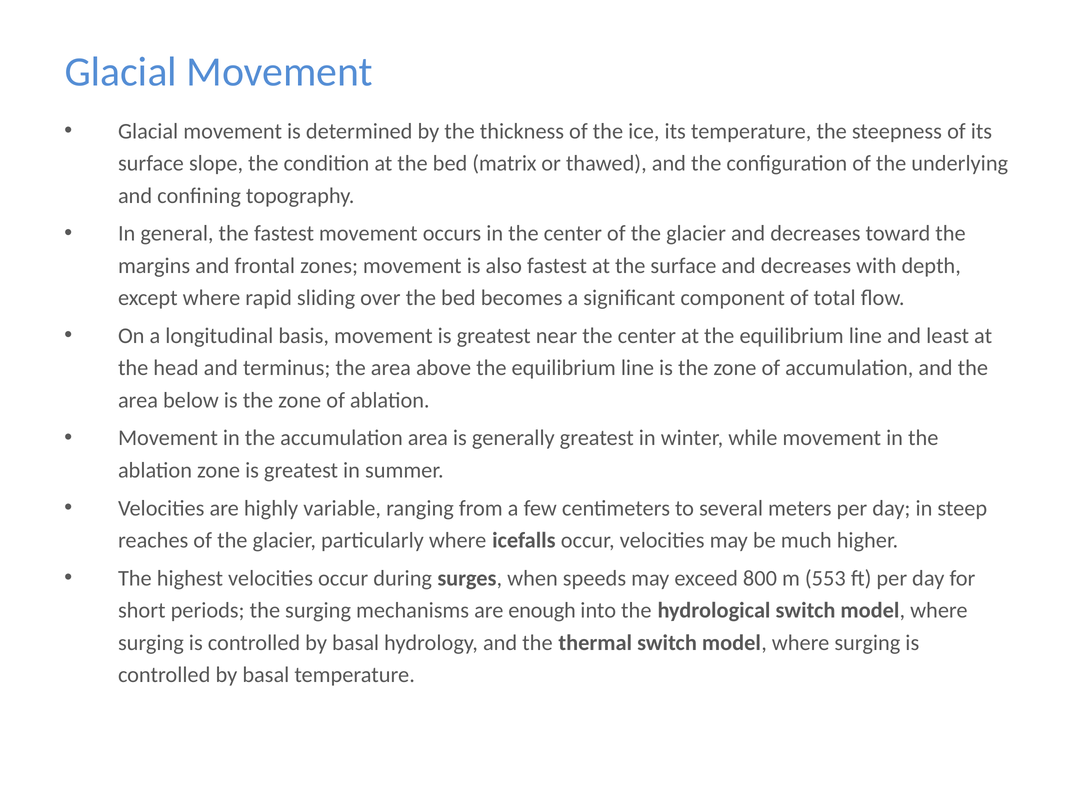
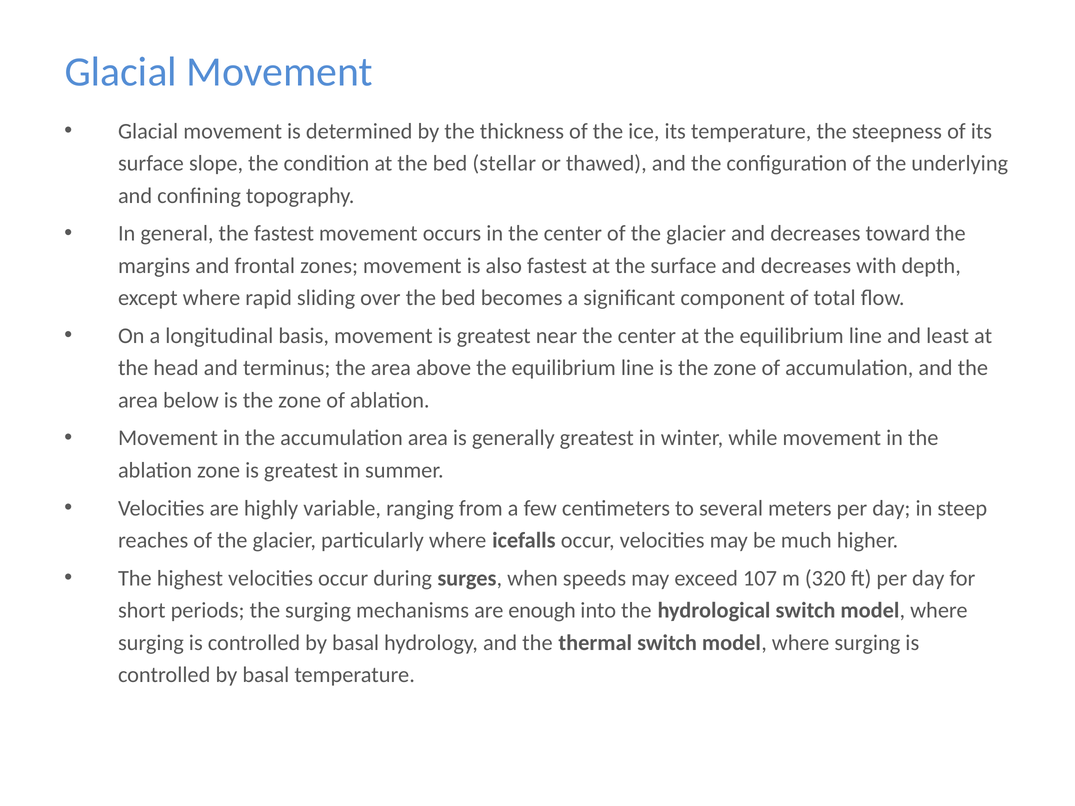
matrix: matrix -> stellar (504, 163)
800: 800 -> 107 (760, 578)
553: 553 -> 320 (825, 578)
